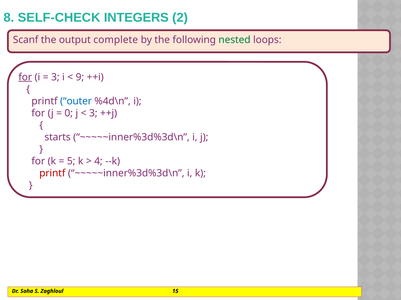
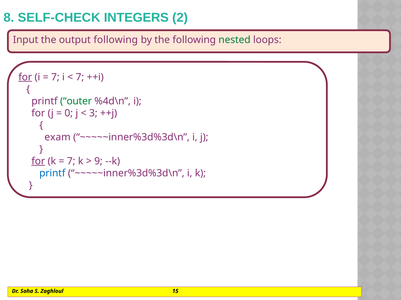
Scanf: Scanf -> Input (26, 40)
output complete: complete -> following (116, 40)
3: 3 -> 7 (55, 77)
9: 9 -> 7 (80, 77)
outer colour: blue -> green (76, 101)
starts: starts -> exam (58, 137)
for underline: none -> present (38, 161)
5: 5 -> 7 (71, 161)
4: 4 -> 9 (98, 161)
printf colour: red -> blue (52, 173)
